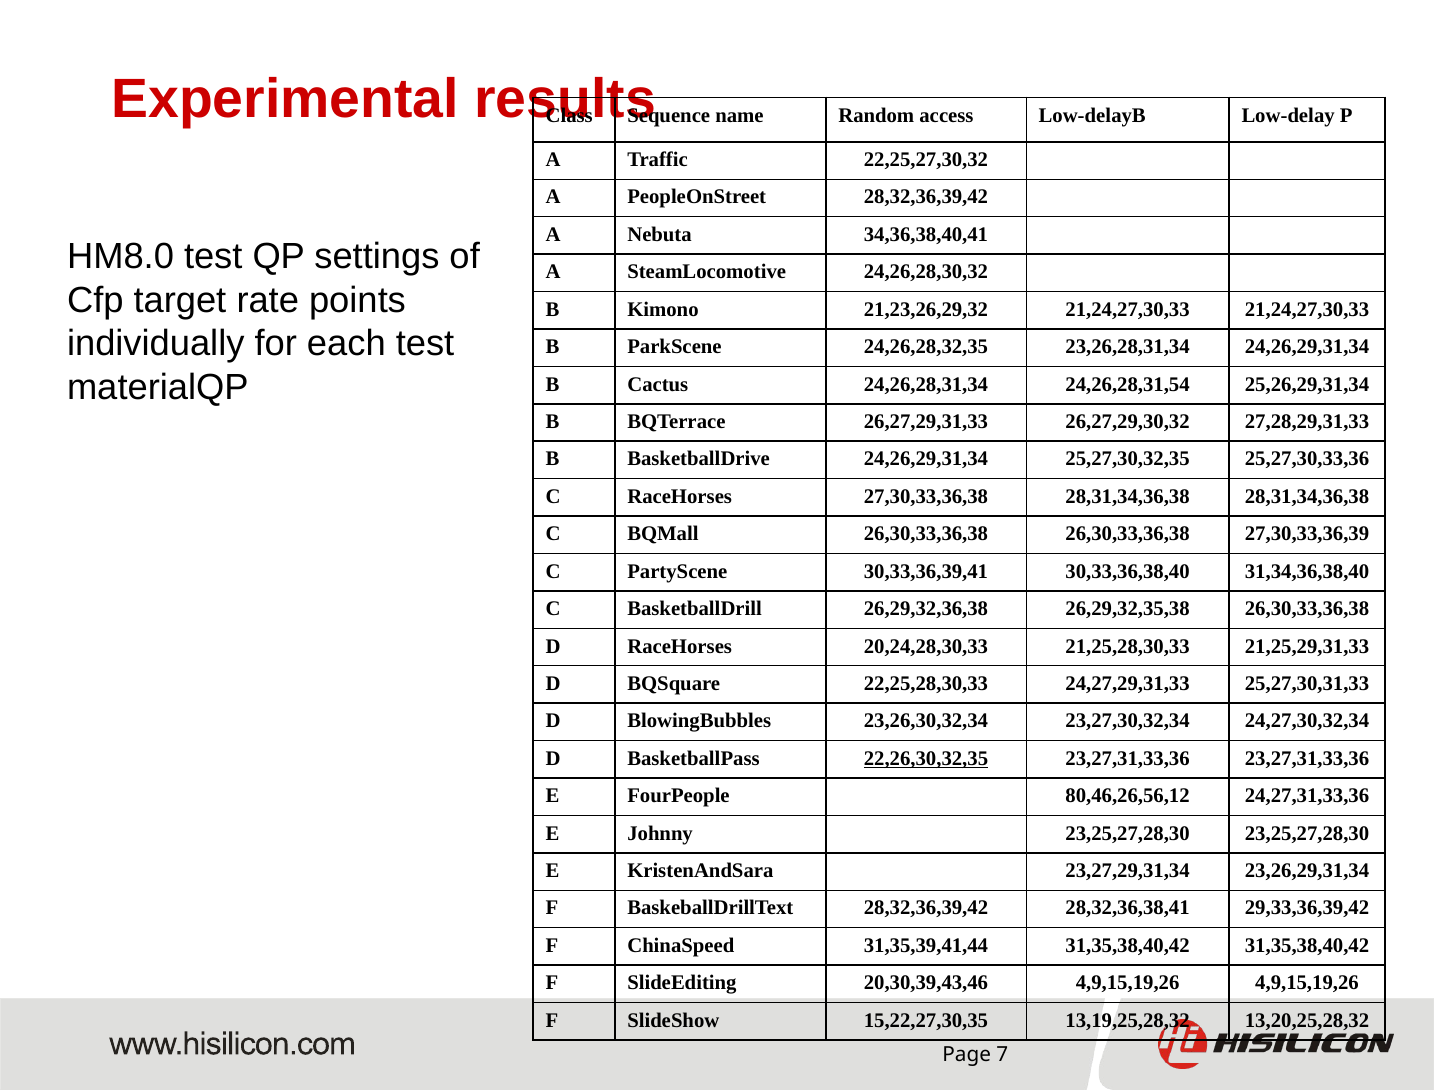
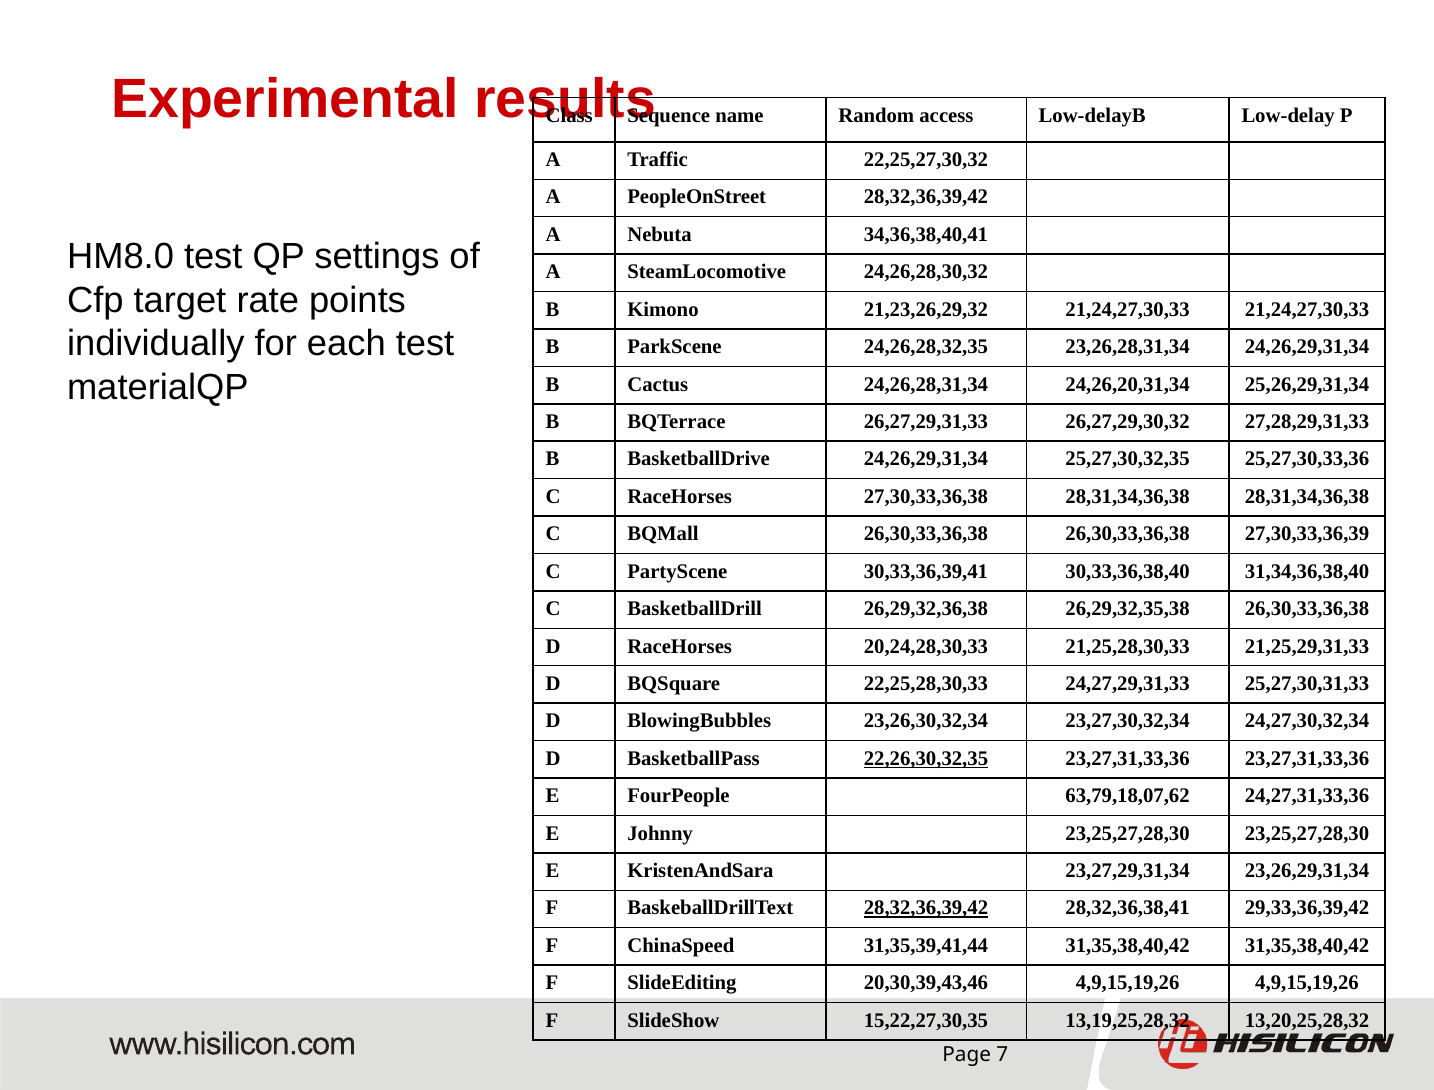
24,26,28,31,54: 24,26,28,31,54 -> 24,26,20,31,34 (1128, 384)
80,46,26,56,12: 80,46,26,56,12 -> 63,79,18,07,62 (1128, 796)
28,32,36,39,42 underline: none -> present (926, 908)
